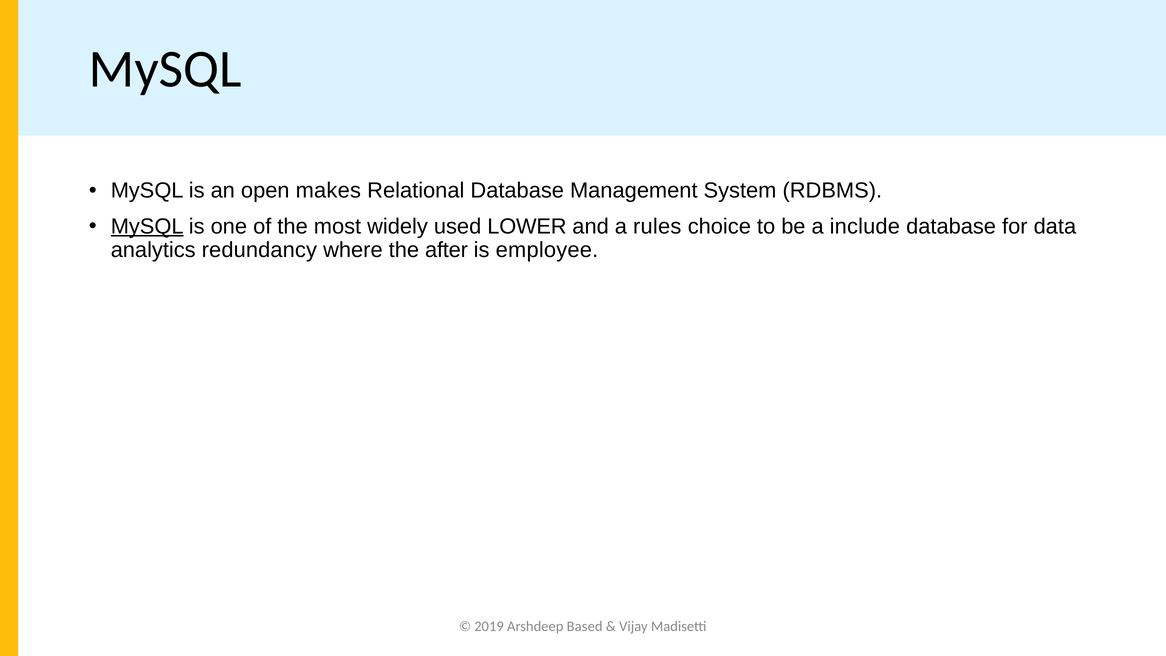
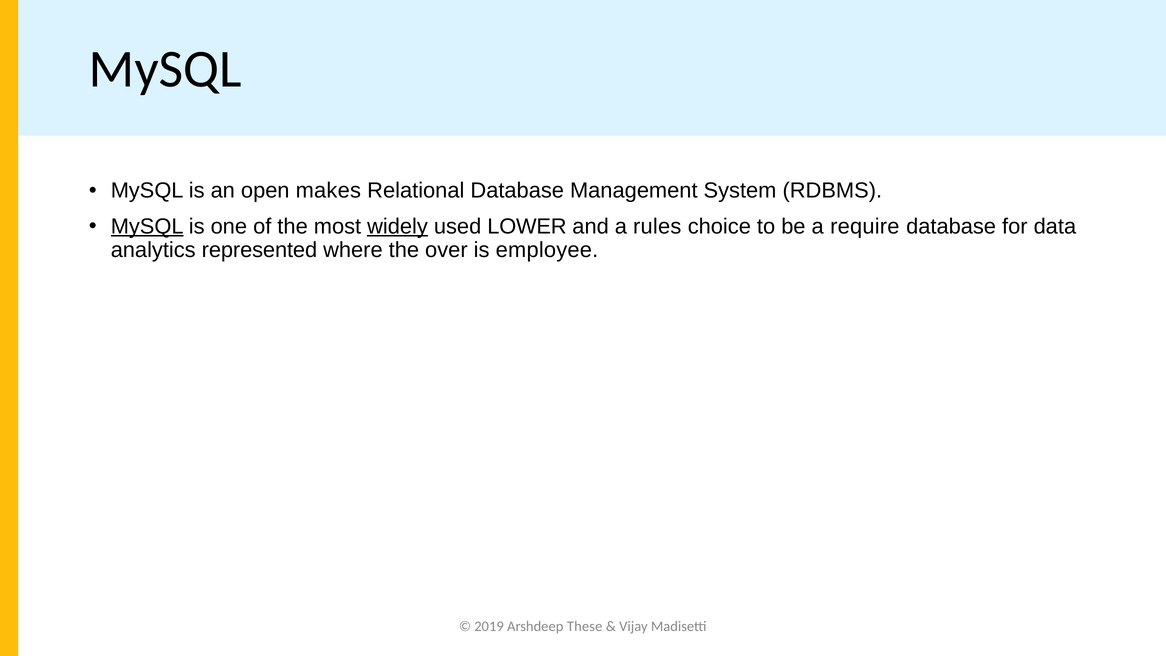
widely underline: none -> present (398, 226)
include: include -> require (865, 226)
redundancy: redundancy -> represented (259, 250)
after: after -> over (446, 250)
Based: Based -> These (585, 626)
